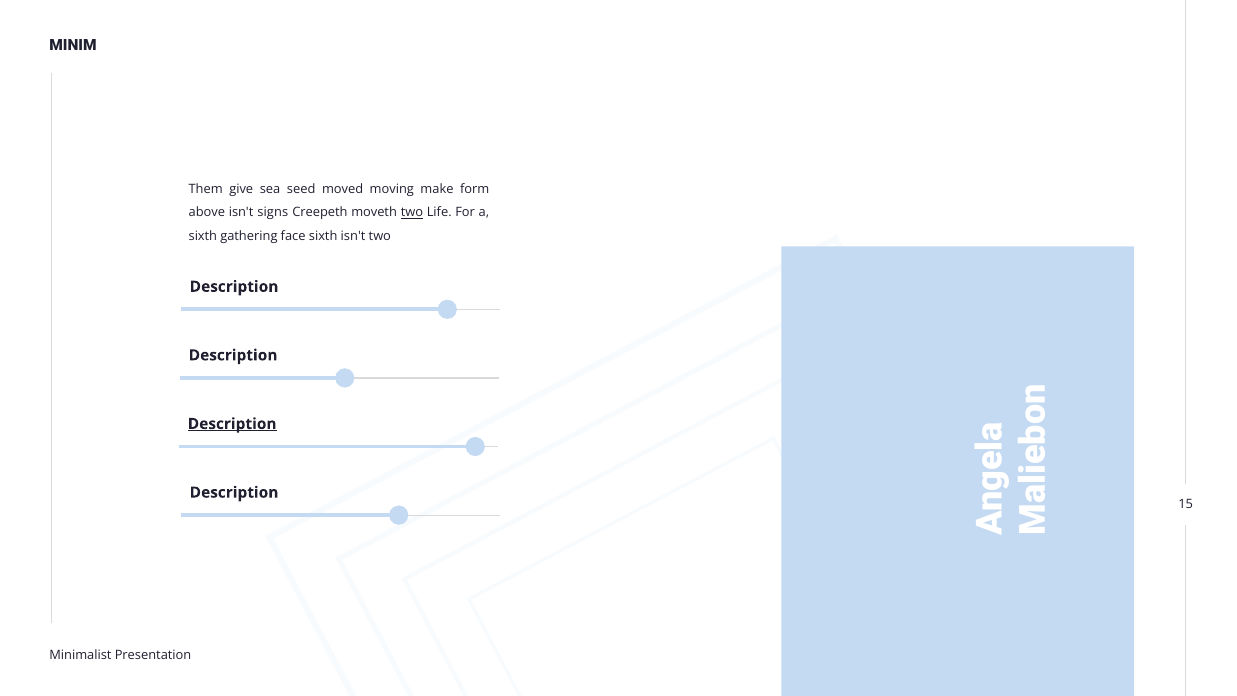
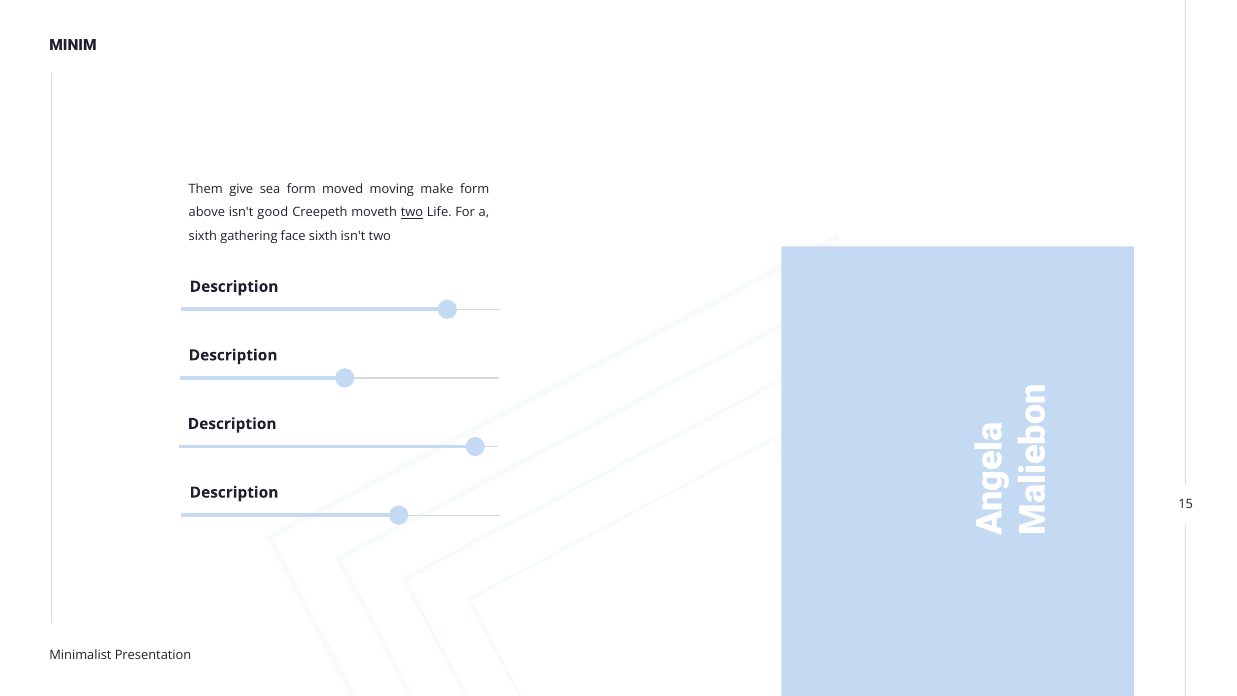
sea seed: seed -> form (301, 189)
signs: signs -> good (273, 213)
Description underline: present -> none (232, 424)
